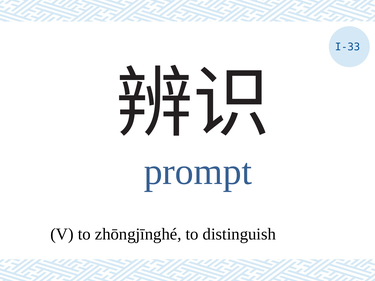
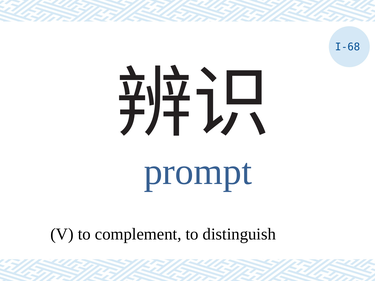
I-33: I-33 -> I-68 (347, 47)
zhōngjīnghé: zhōngjīnghé -> complement (138, 234)
